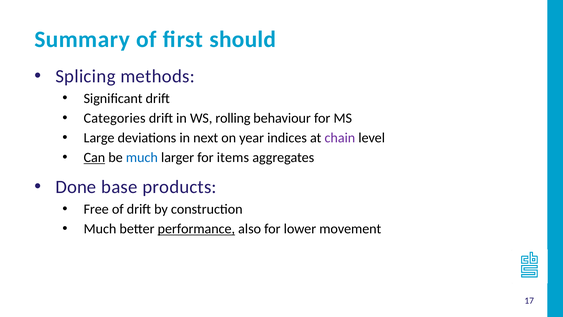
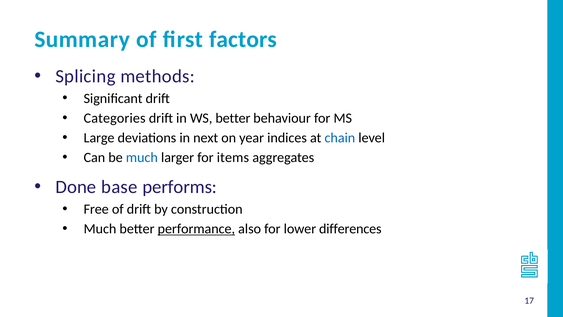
should: should -> factors (243, 39)
WS rolling: rolling -> better (233, 118)
chain colour: purple -> blue (340, 138)
Can underline: present -> none (94, 157)
products: products -> performs (180, 187)
movement: movement -> differences (350, 229)
